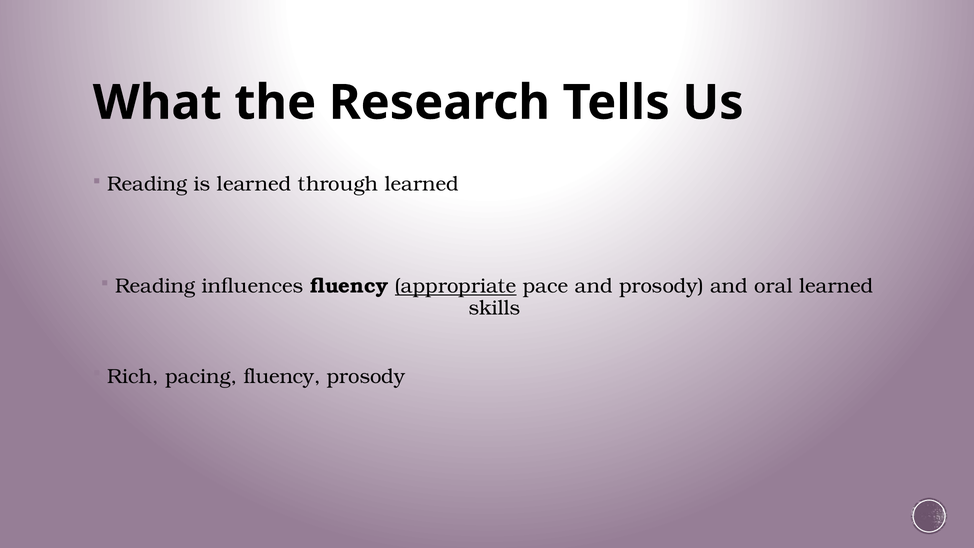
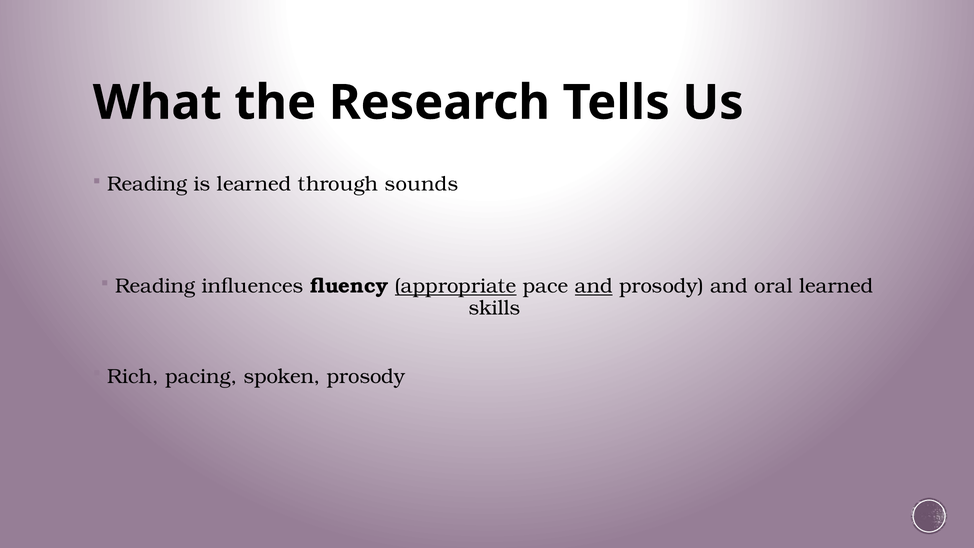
through learned: learned -> sounds (422, 184)
and underline: none -> present (594, 286)
pacing fluency: fluency -> spoken (282, 376)
